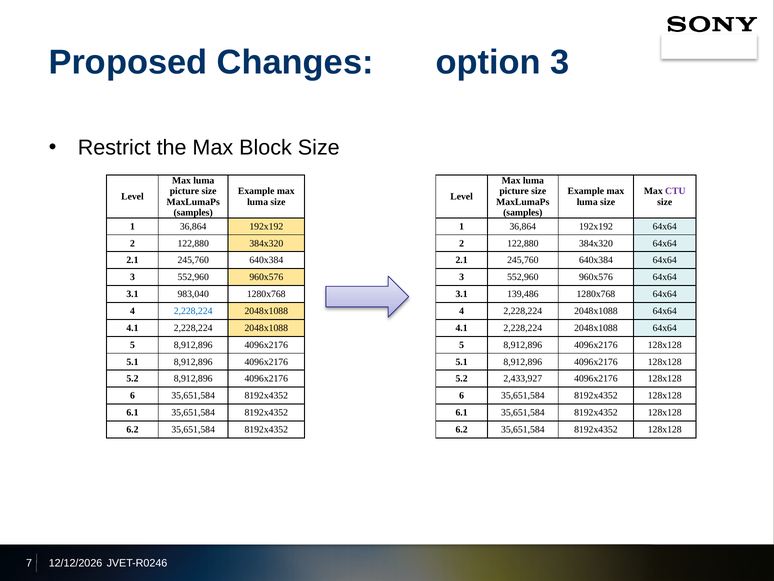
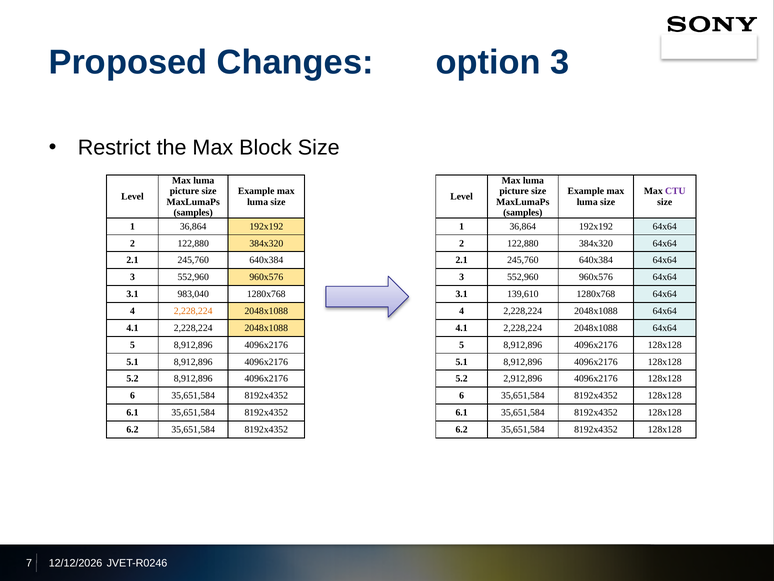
139,486: 139,486 -> 139,610 (523, 294)
2,228,224 colour: blue -> orange (193, 311)
2,433,927: 2,433,927 -> 2,912,896 (523, 378)
